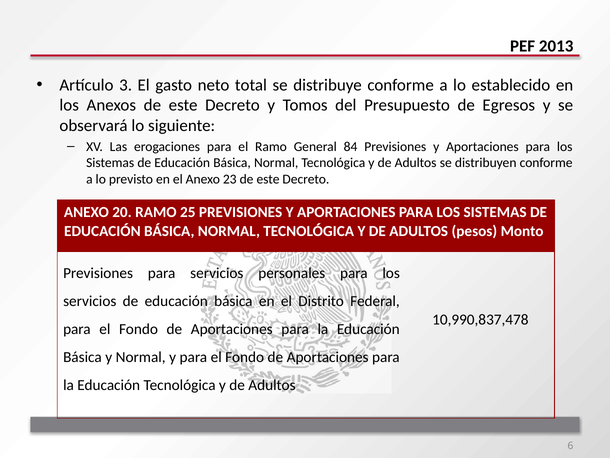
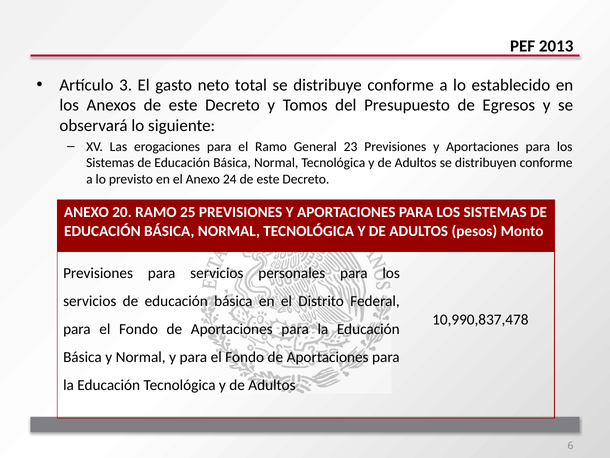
84: 84 -> 23 (351, 146)
23: 23 -> 24 (230, 179)
